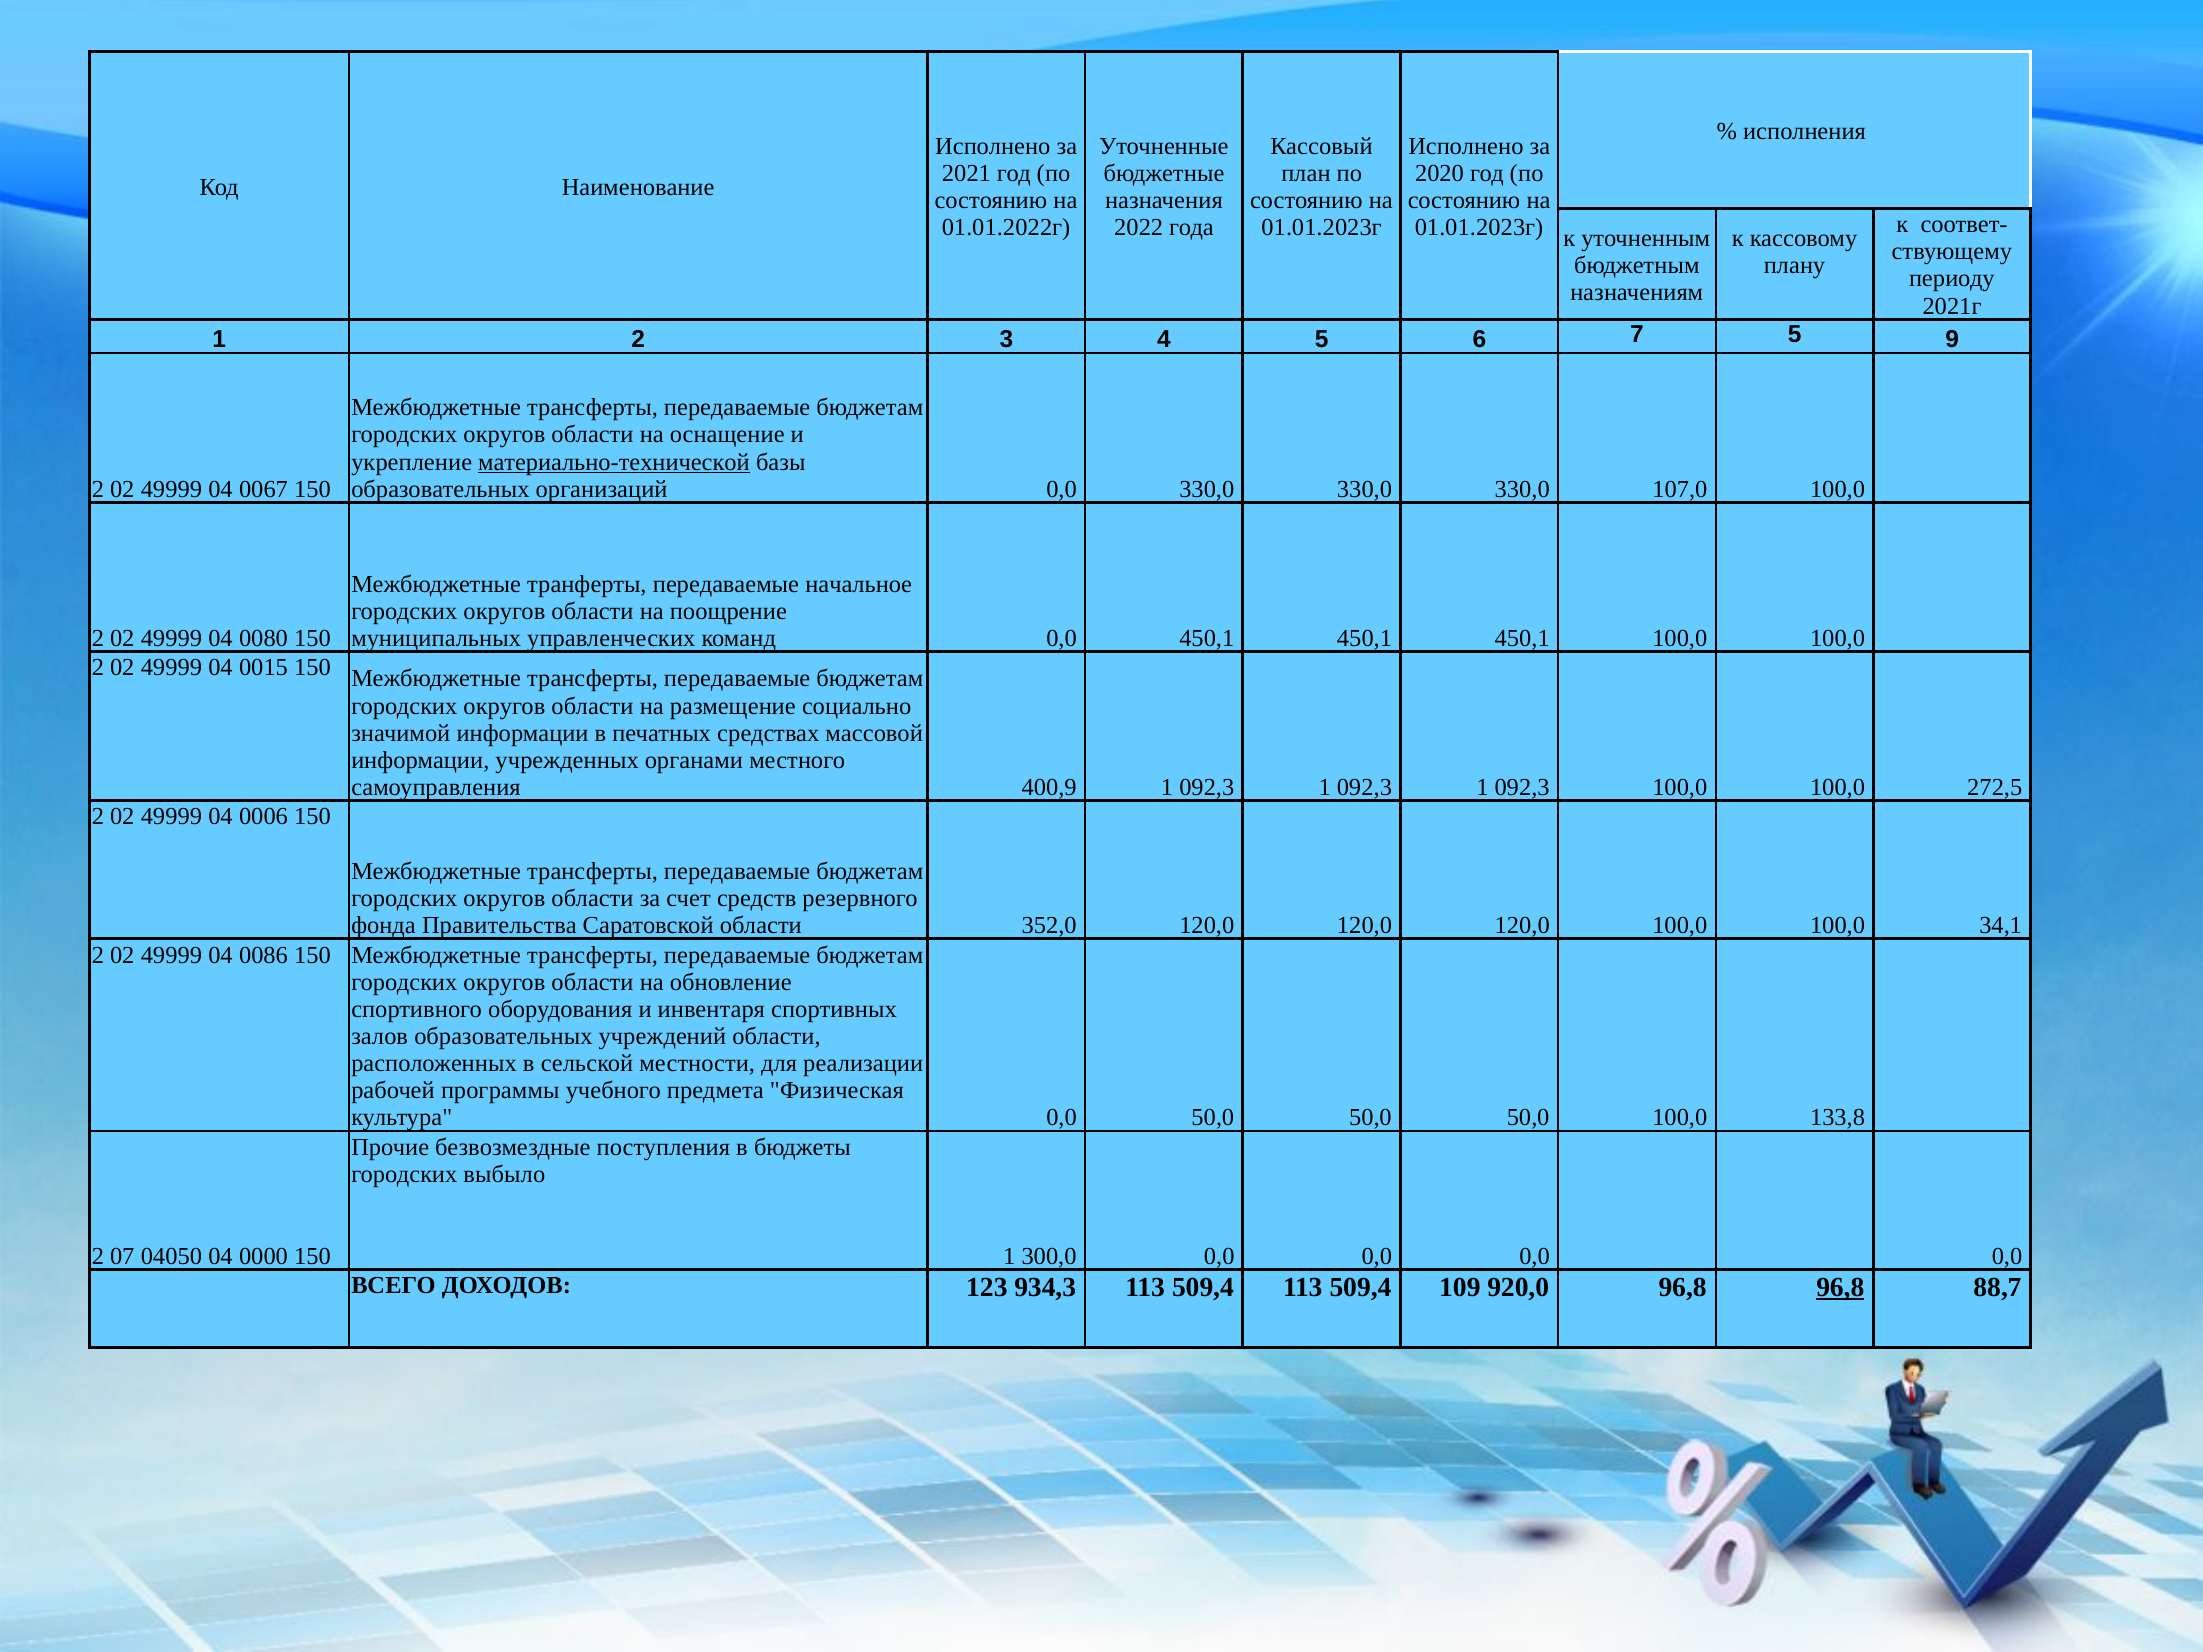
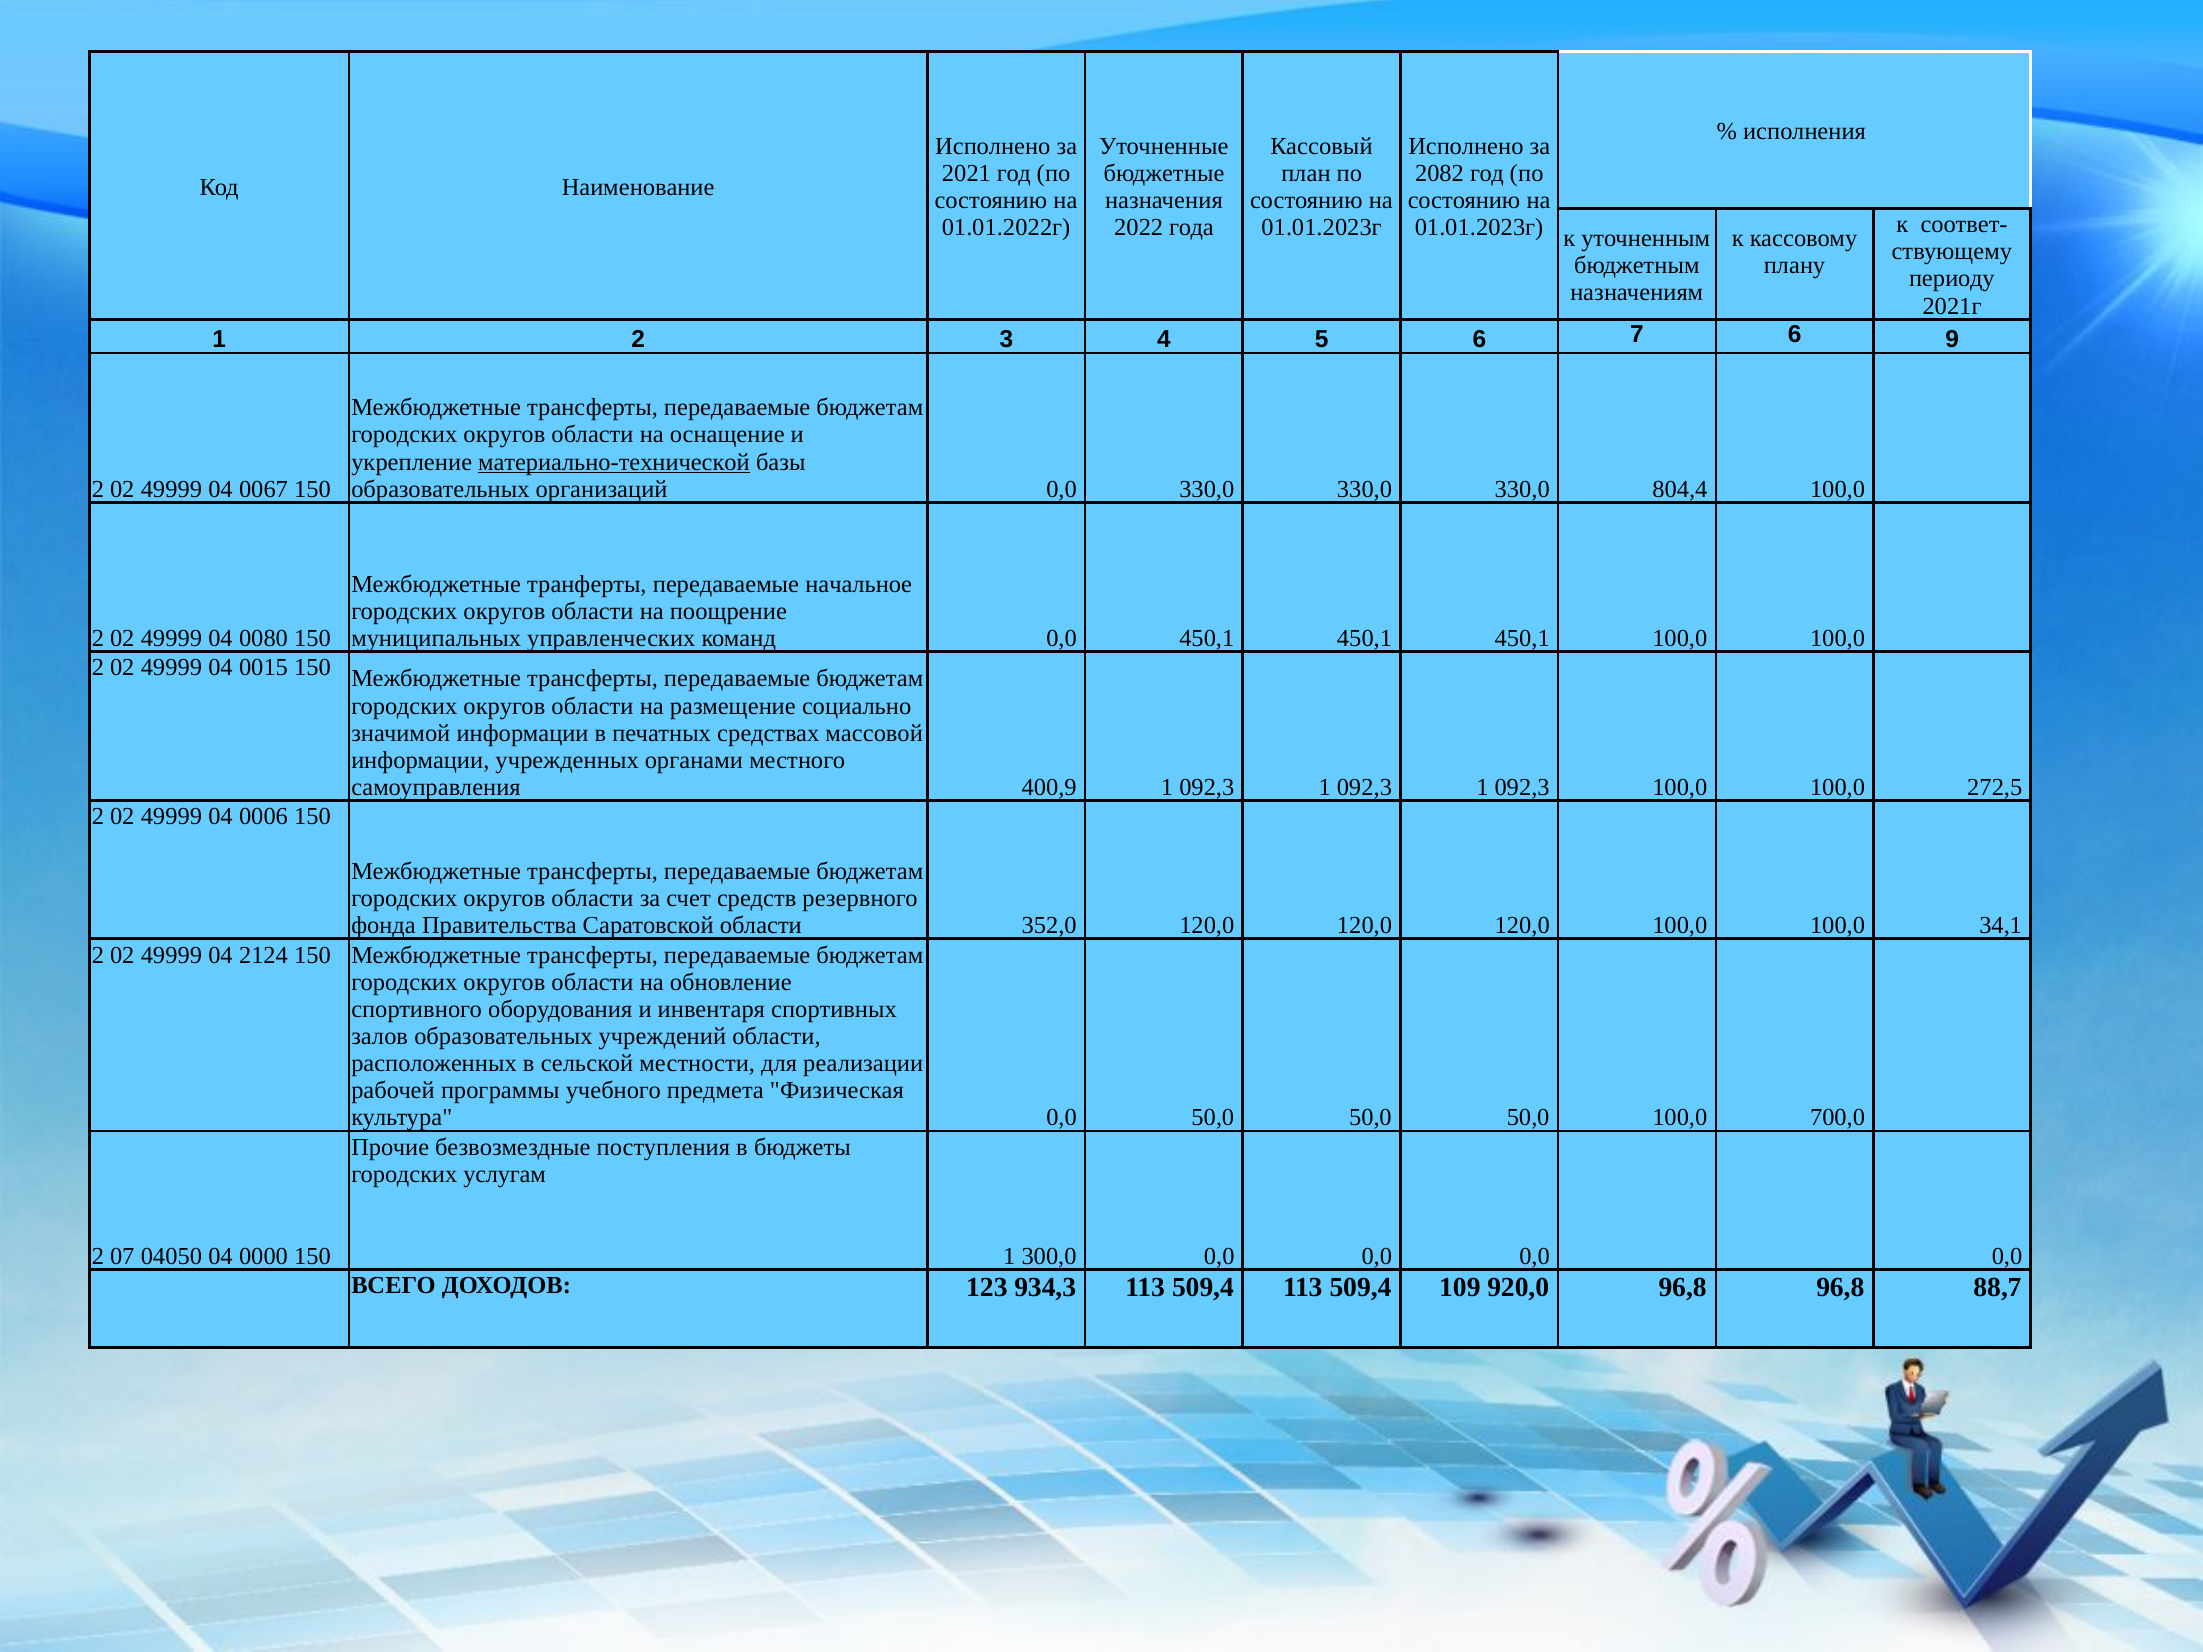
2020: 2020 -> 2082 (1439, 173)
7 5: 5 -> 6 (1795, 335)
107,0: 107,0 -> 804,4 (1680, 489)
0086: 0086 -> 2124 (263, 955)
133,8: 133,8 -> 700,0 (1838, 1118)
выбыло: выбыло -> услугам (505, 1175)
96,8 underline: present -> none (1840, 1287)
